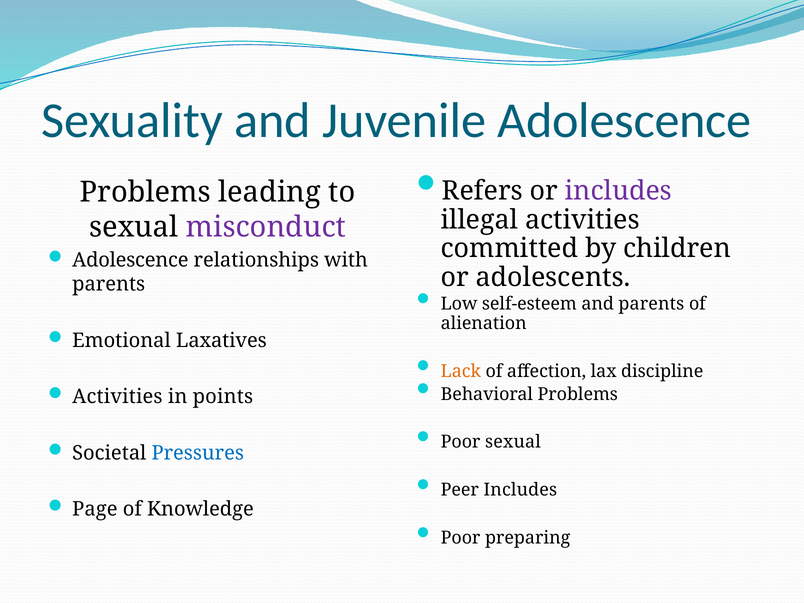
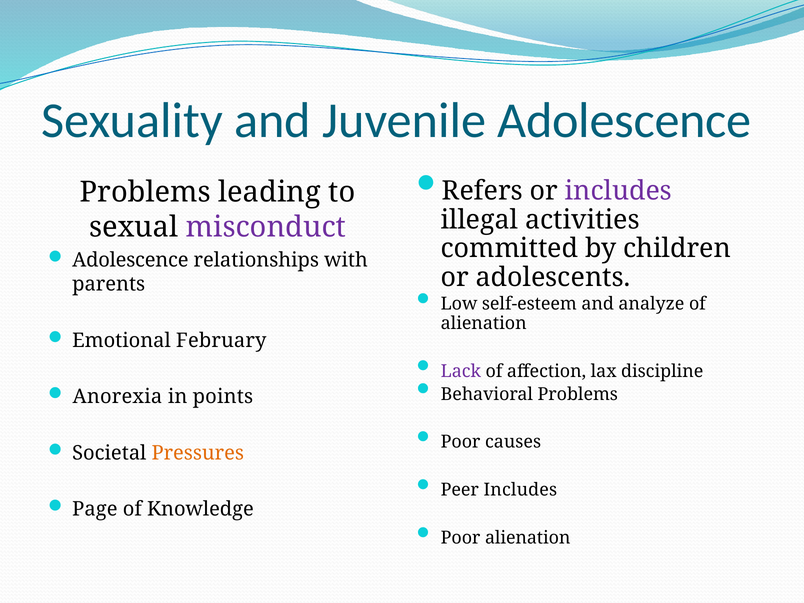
and parents: parents -> analyze (651, 304)
Laxatives: Laxatives -> February (221, 341)
Lack colour: orange -> purple (461, 371)
Activities: Activities -> Anorexia (117, 397)
Poor sexual: sexual -> causes (513, 442)
Pressures colour: blue -> orange (198, 453)
Poor preparing: preparing -> alienation (528, 538)
